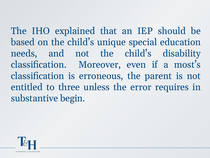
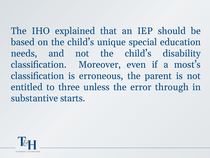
requires: requires -> through (172, 87)
begin: begin -> starts (73, 98)
